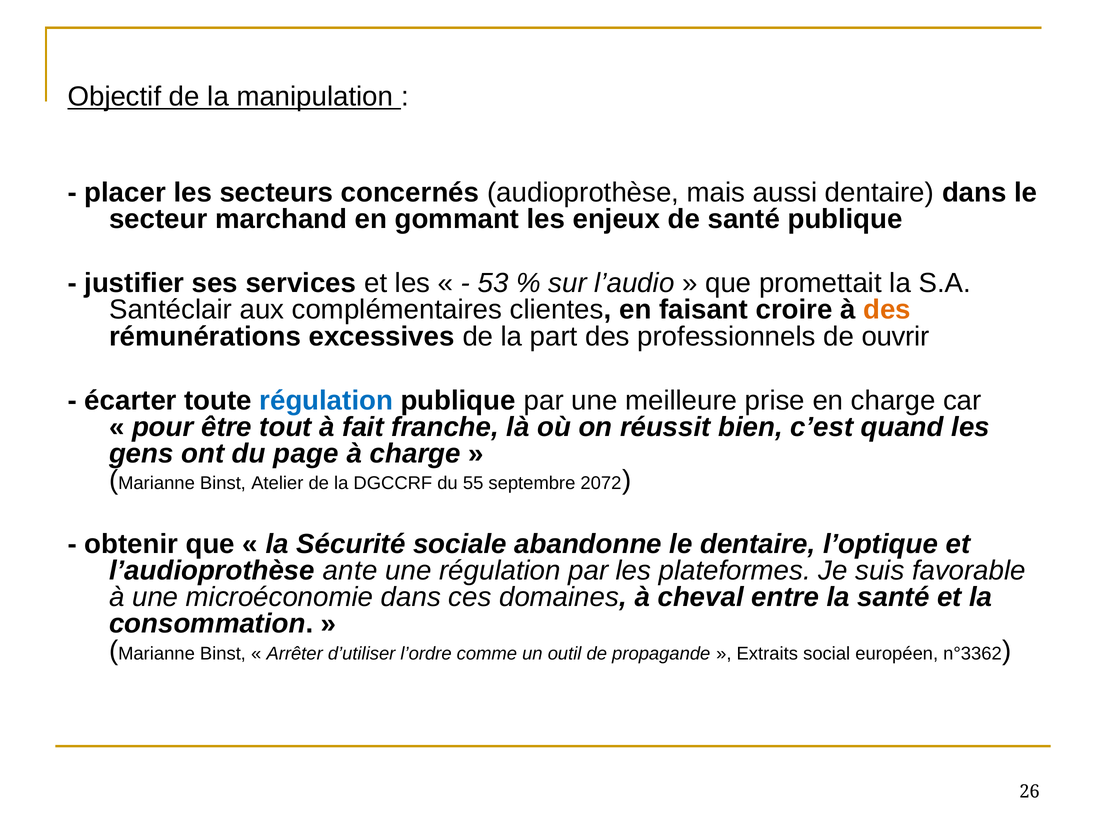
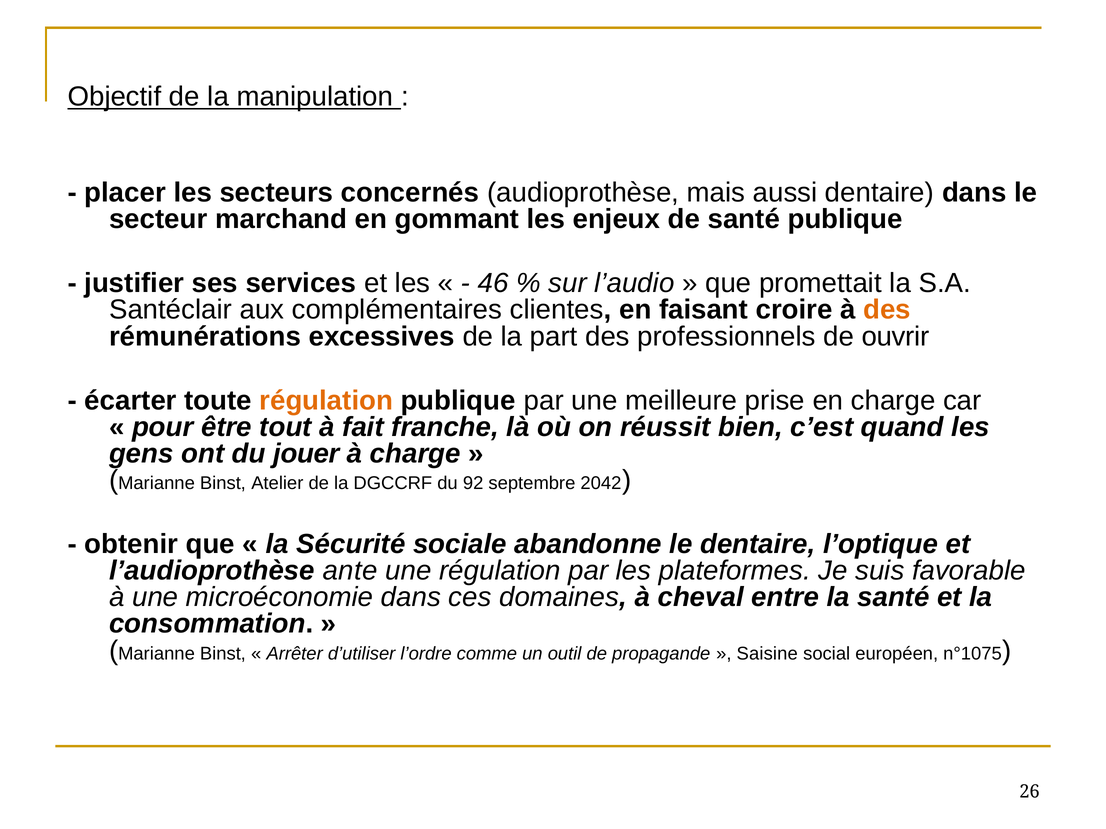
53: 53 -> 46 (493, 283)
régulation colour: blue -> orange (326, 401)
page: page -> jouer (306, 454)
55: 55 -> 92 (473, 483)
2072: 2072 -> 2042 (601, 483)
Extraits: Extraits -> Saisine (767, 654)
n°3362: n°3362 -> n°1075 (972, 654)
